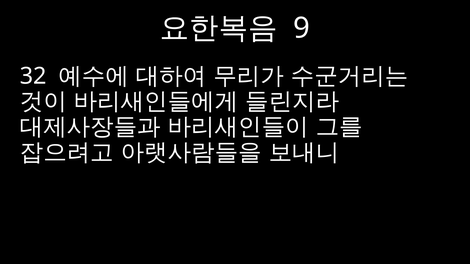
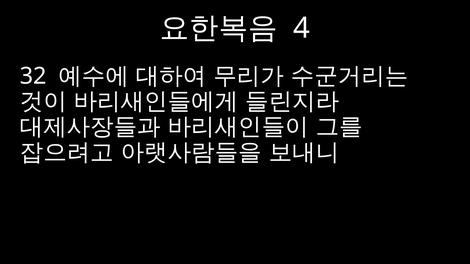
9: 9 -> 4 (302, 28)
